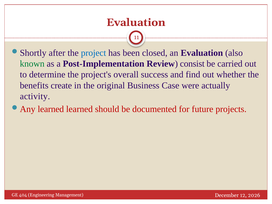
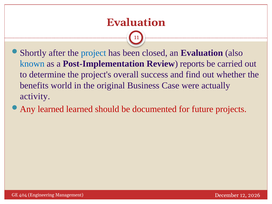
known colour: green -> blue (32, 64)
consist: consist -> reports (192, 64)
create: create -> world (61, 85)
